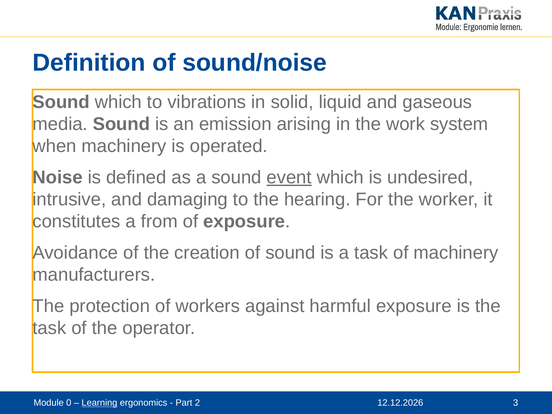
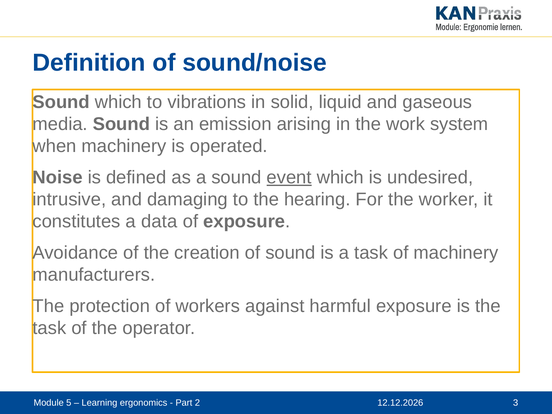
from: from -> data (159, 222)
0: 0 -> 5 (69, 403)
Learning underline: present -> none (99, 403)
